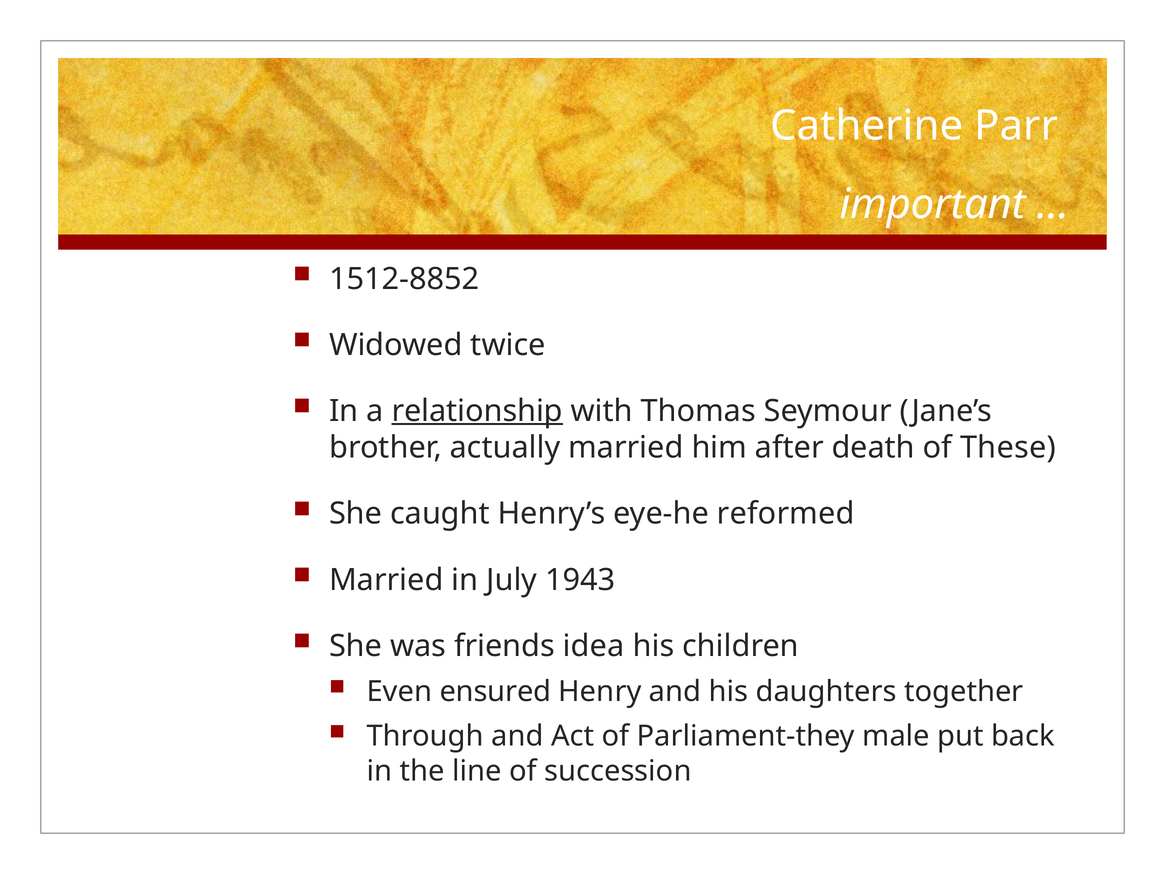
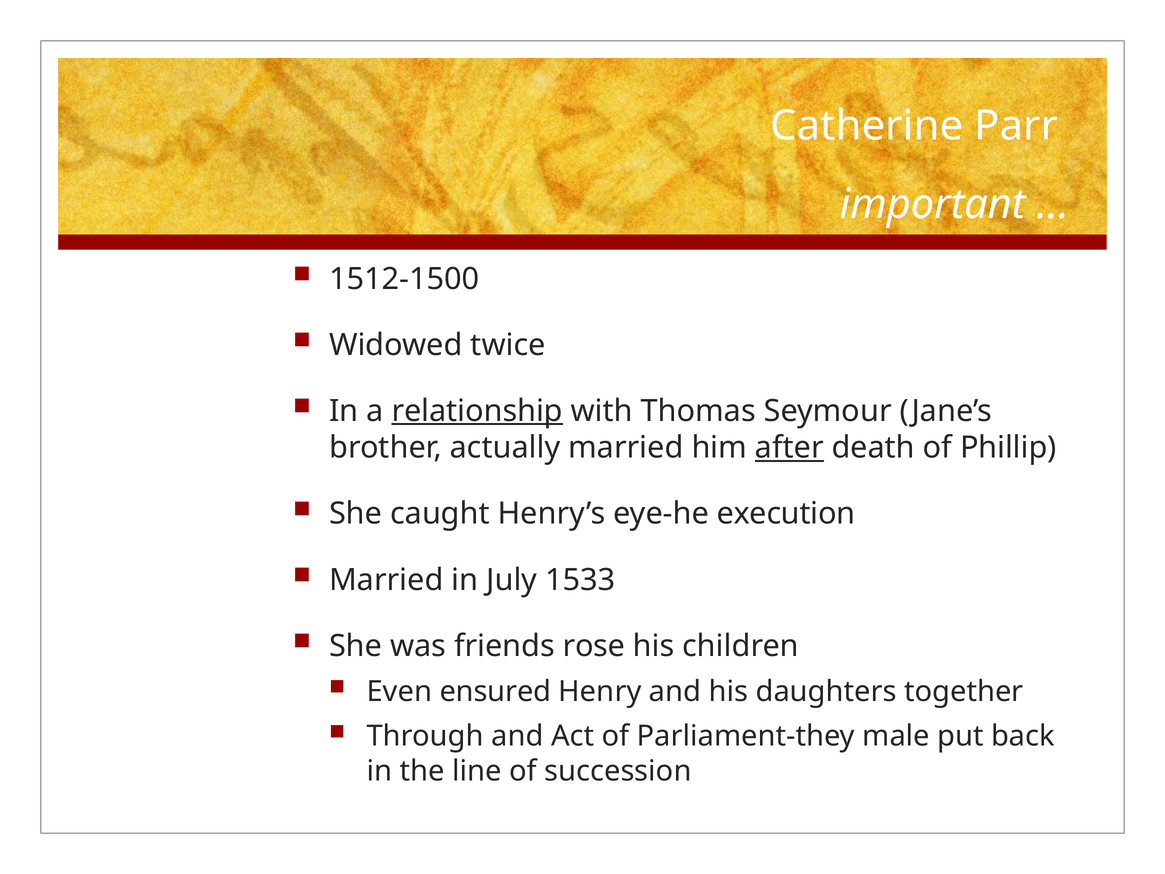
1512-8852: 1512-8852 -> 1512-1500 (404, 279)
after underline: none -> present (789, 448)
These: These -> Phillip (1008, 448)
reformed: reformed -> execution (786, 514)
1943: 1943 -> 1533 (580, 580)
idea: idea -> rose (594, 646)
